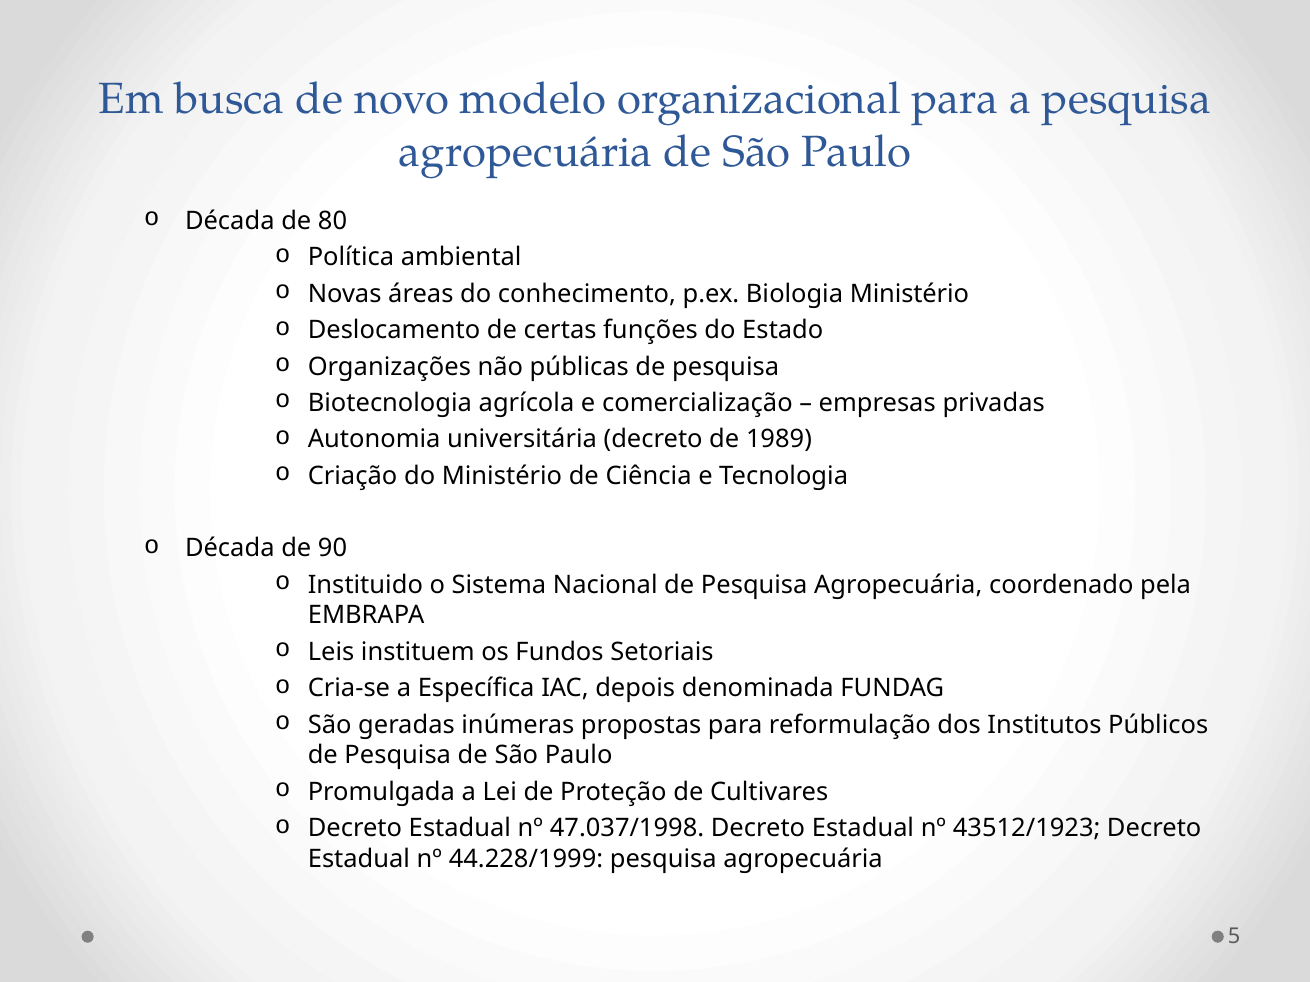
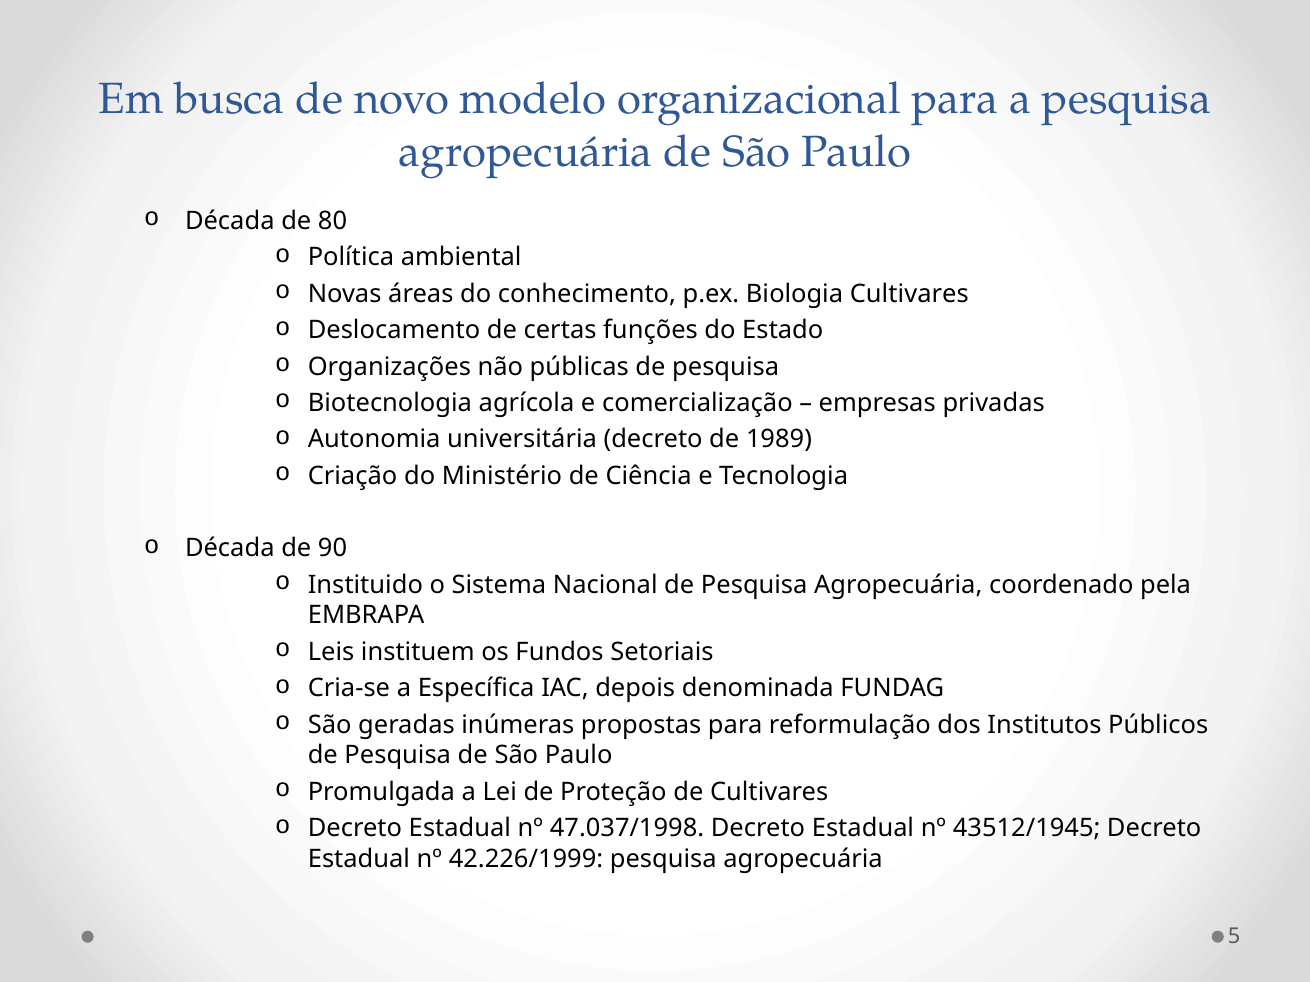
Biologia Ministério: Ministério -> Cultivares (909, 294)
43512/1923: 43512/1923 -> 43512/1945 (1027, 828)
44.228/1999: 44.228/1999 -> 42.226/1999 (526, 859)
